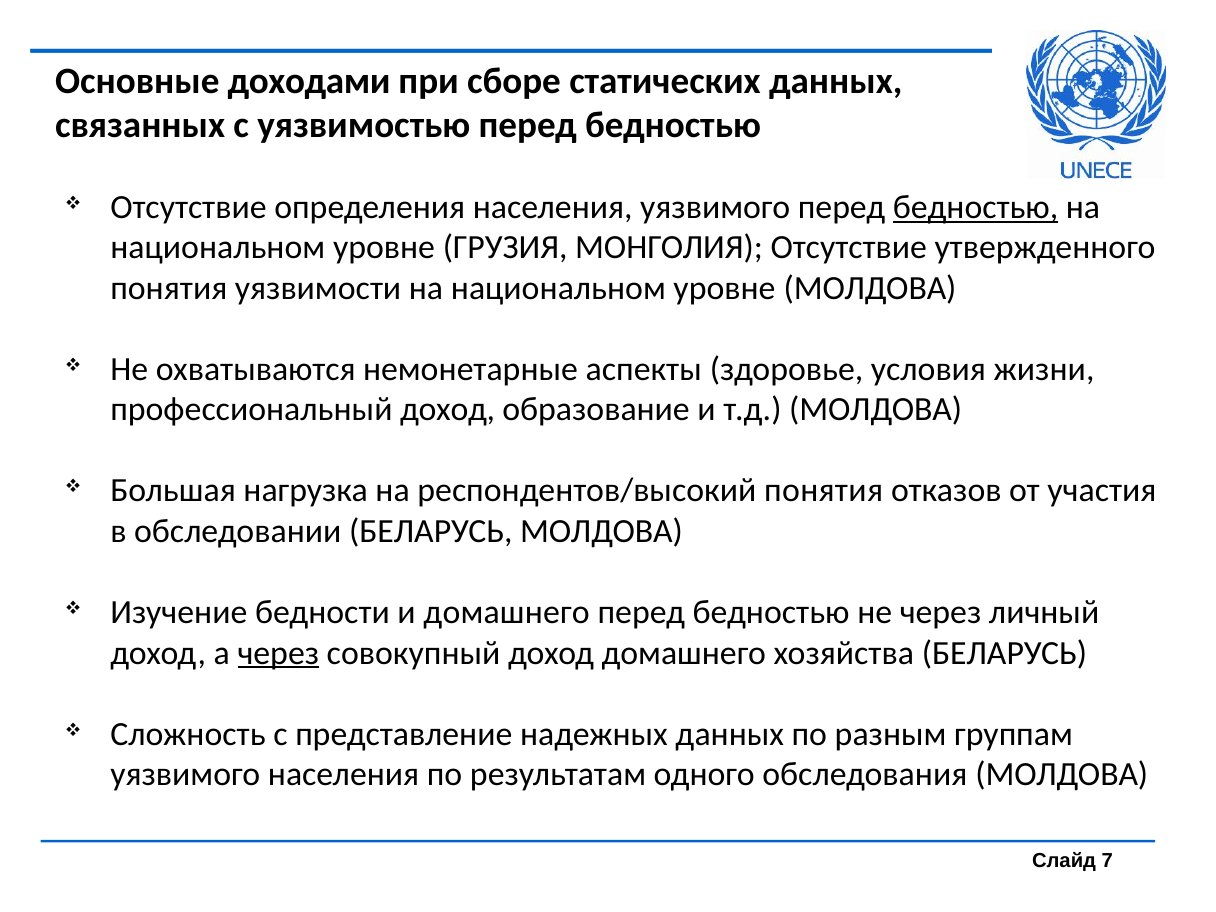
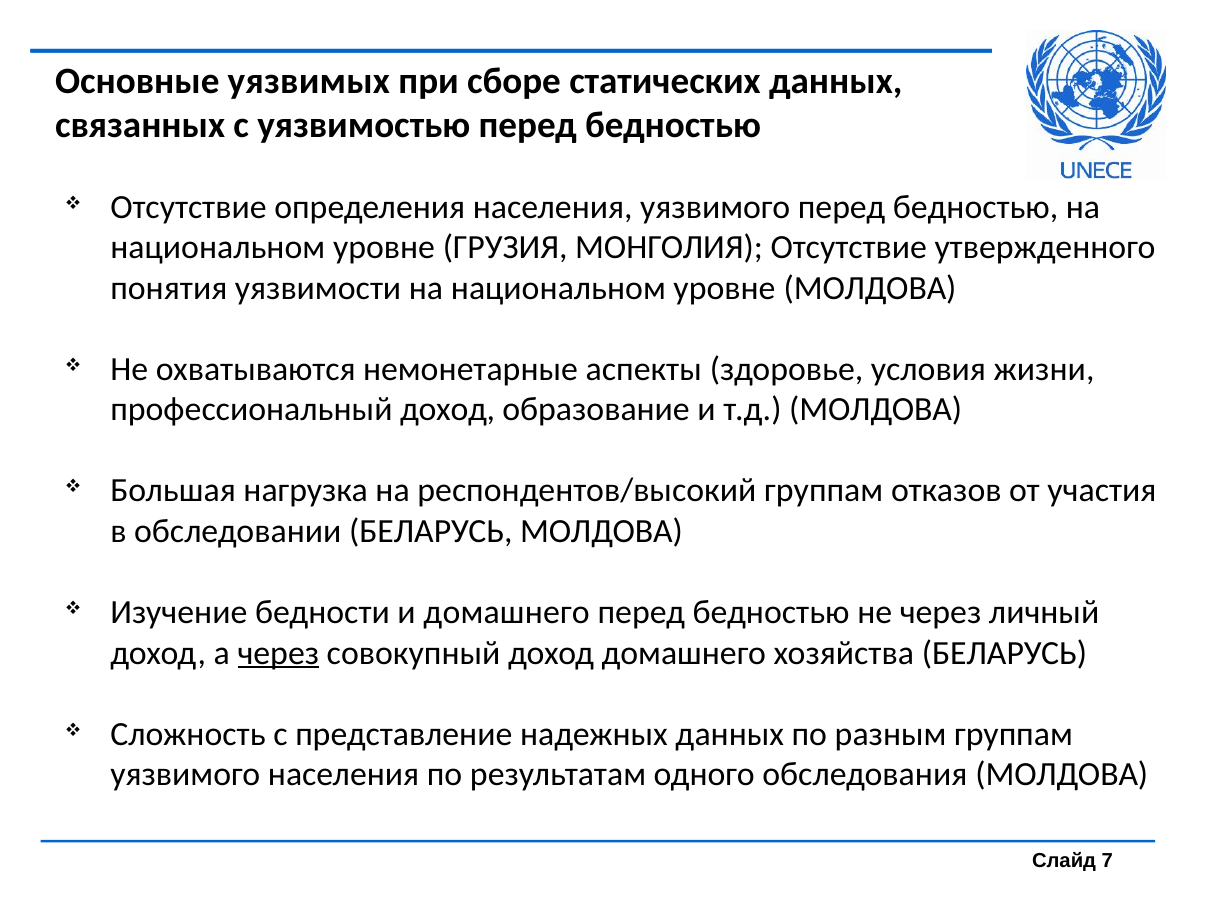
доходами: доходами -> уязвимых (309, 81)
бедностью underline: present -> none (976, 207)
респондентов/высокий понятия: понятия -> группам (824, 491)
